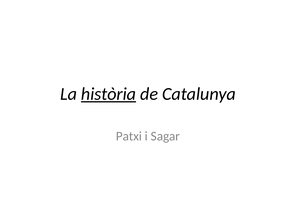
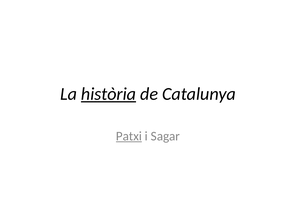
Patxi underline: none -> present (129, 136)
